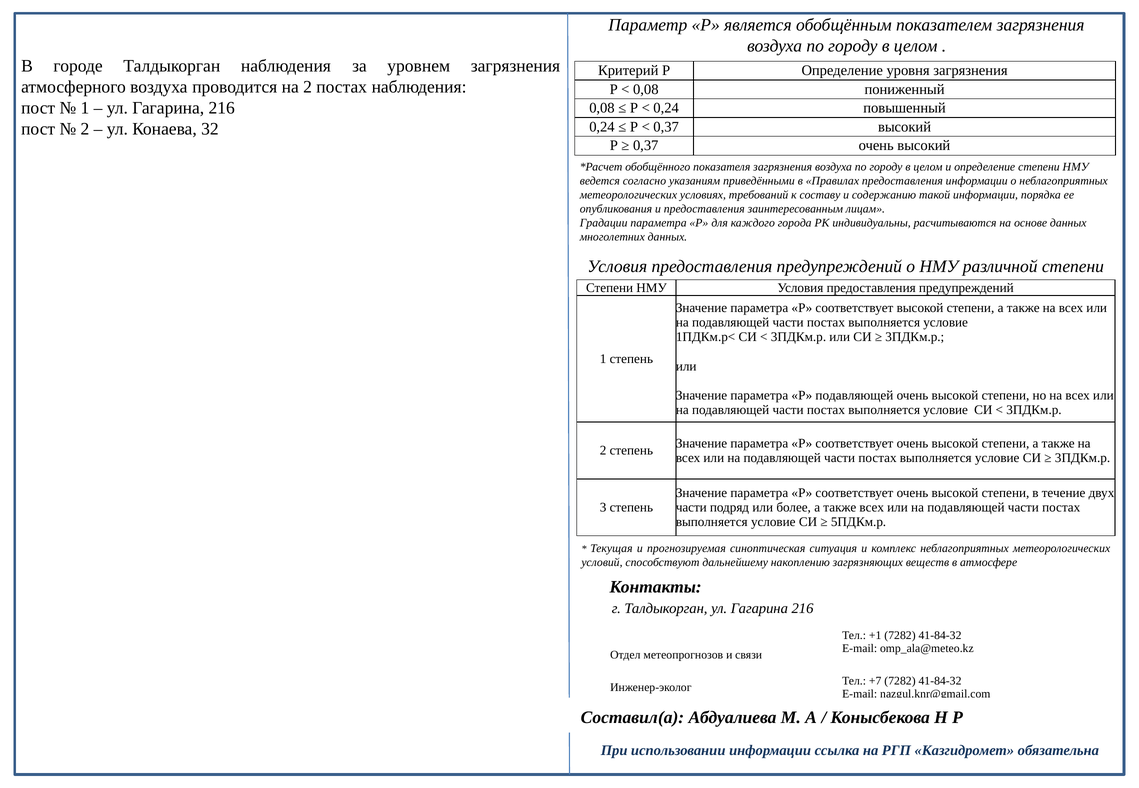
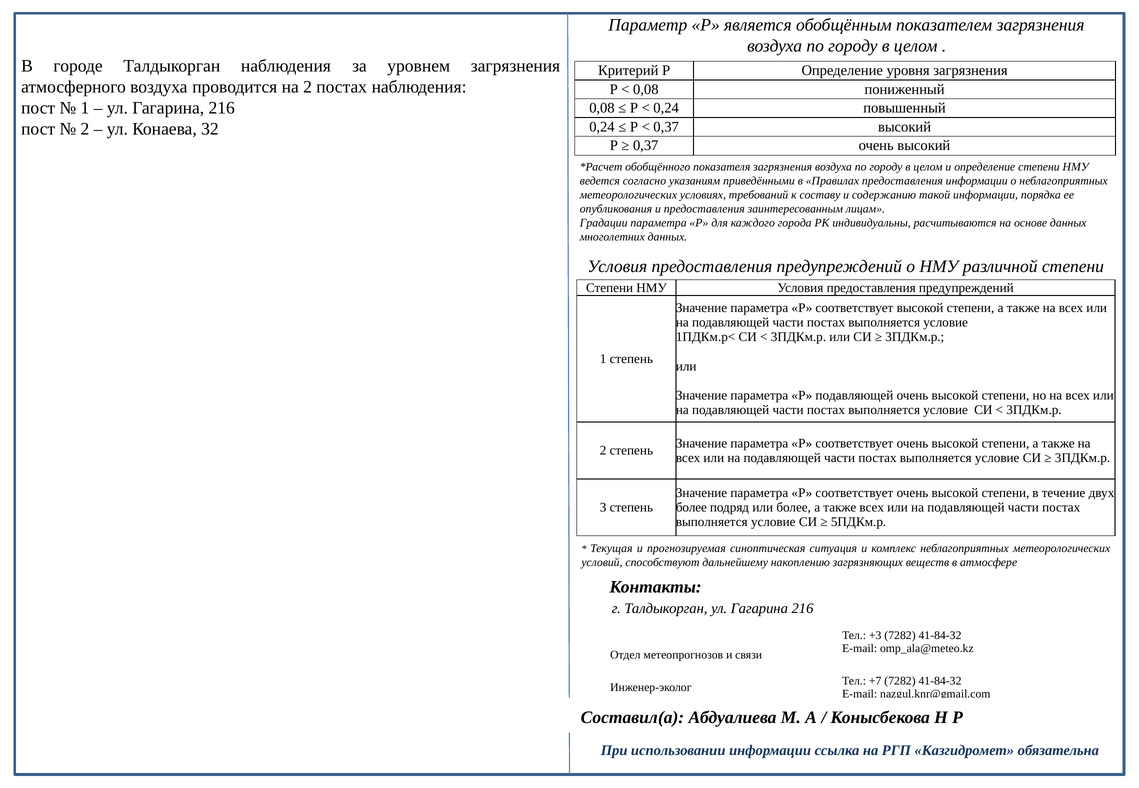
части: части -> более (691, 508)
+1: +1 -> +3 (875, 636)
